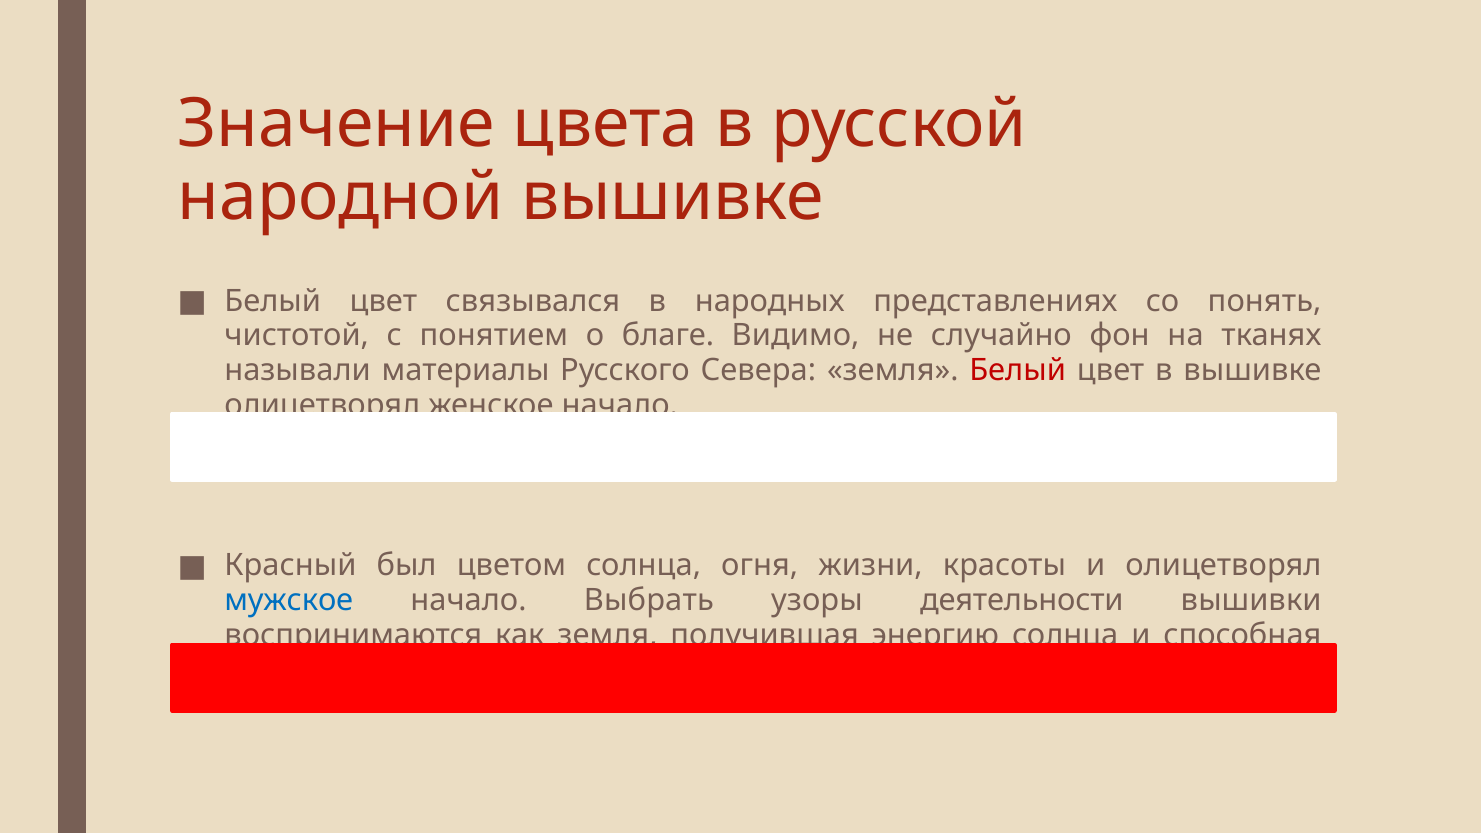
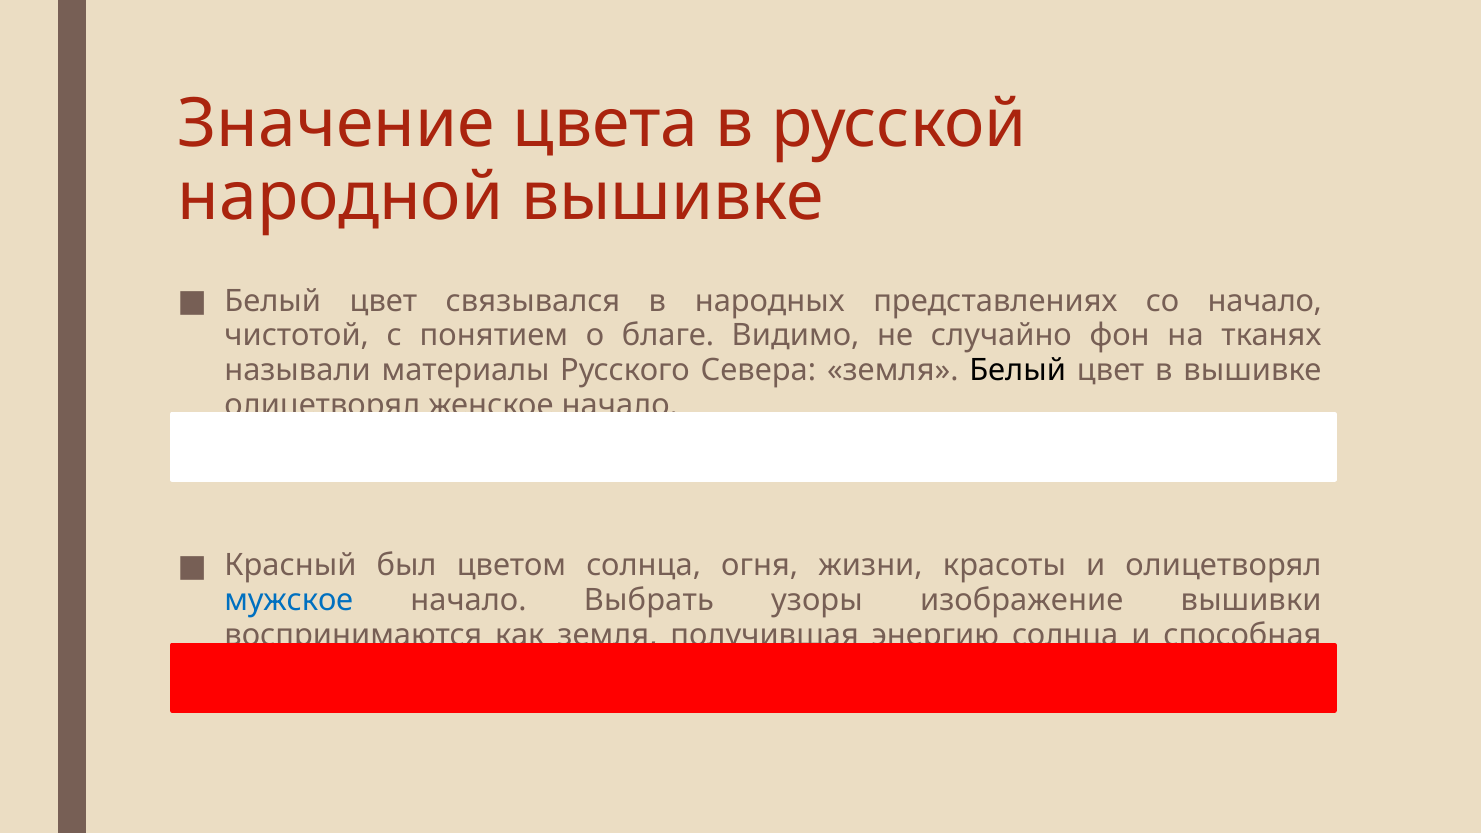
со понять: понять -> начало (1265, 301)
Белый colour: red -> black (1018, 371)
деятельности: деятельности -> изображение (1022, 601)
